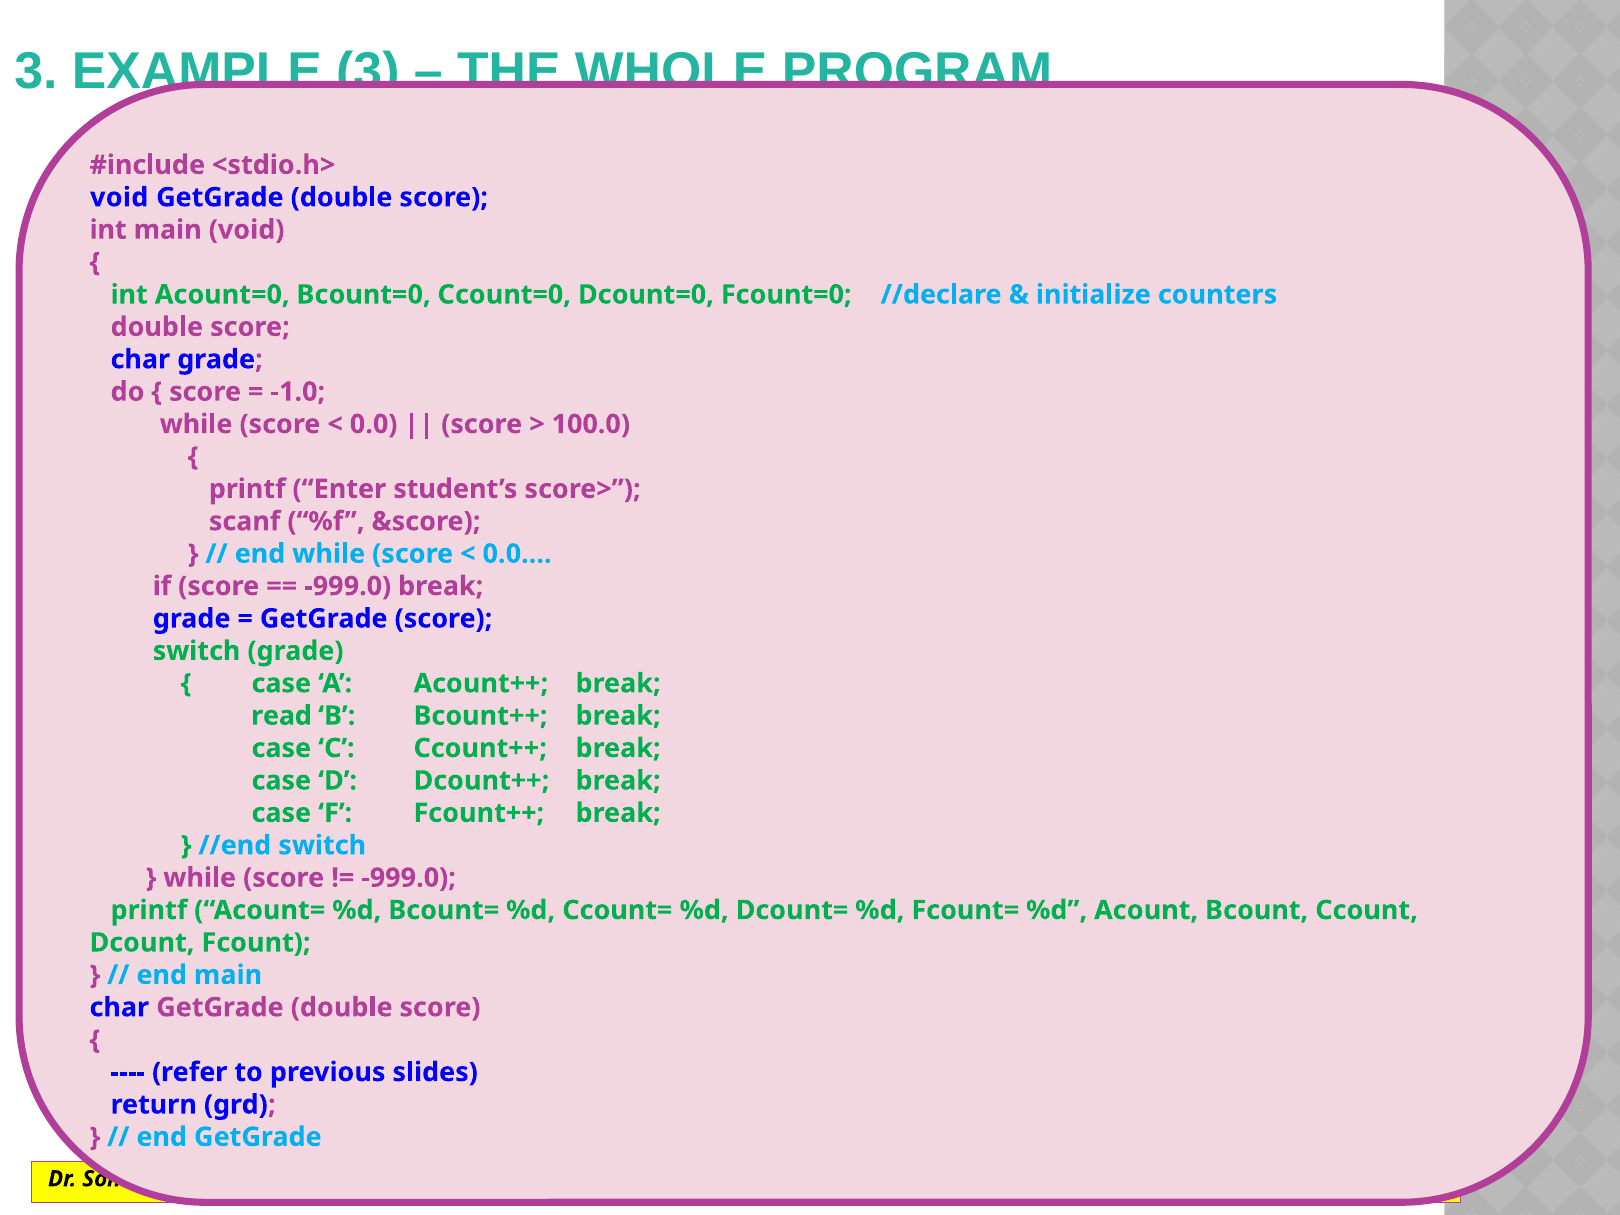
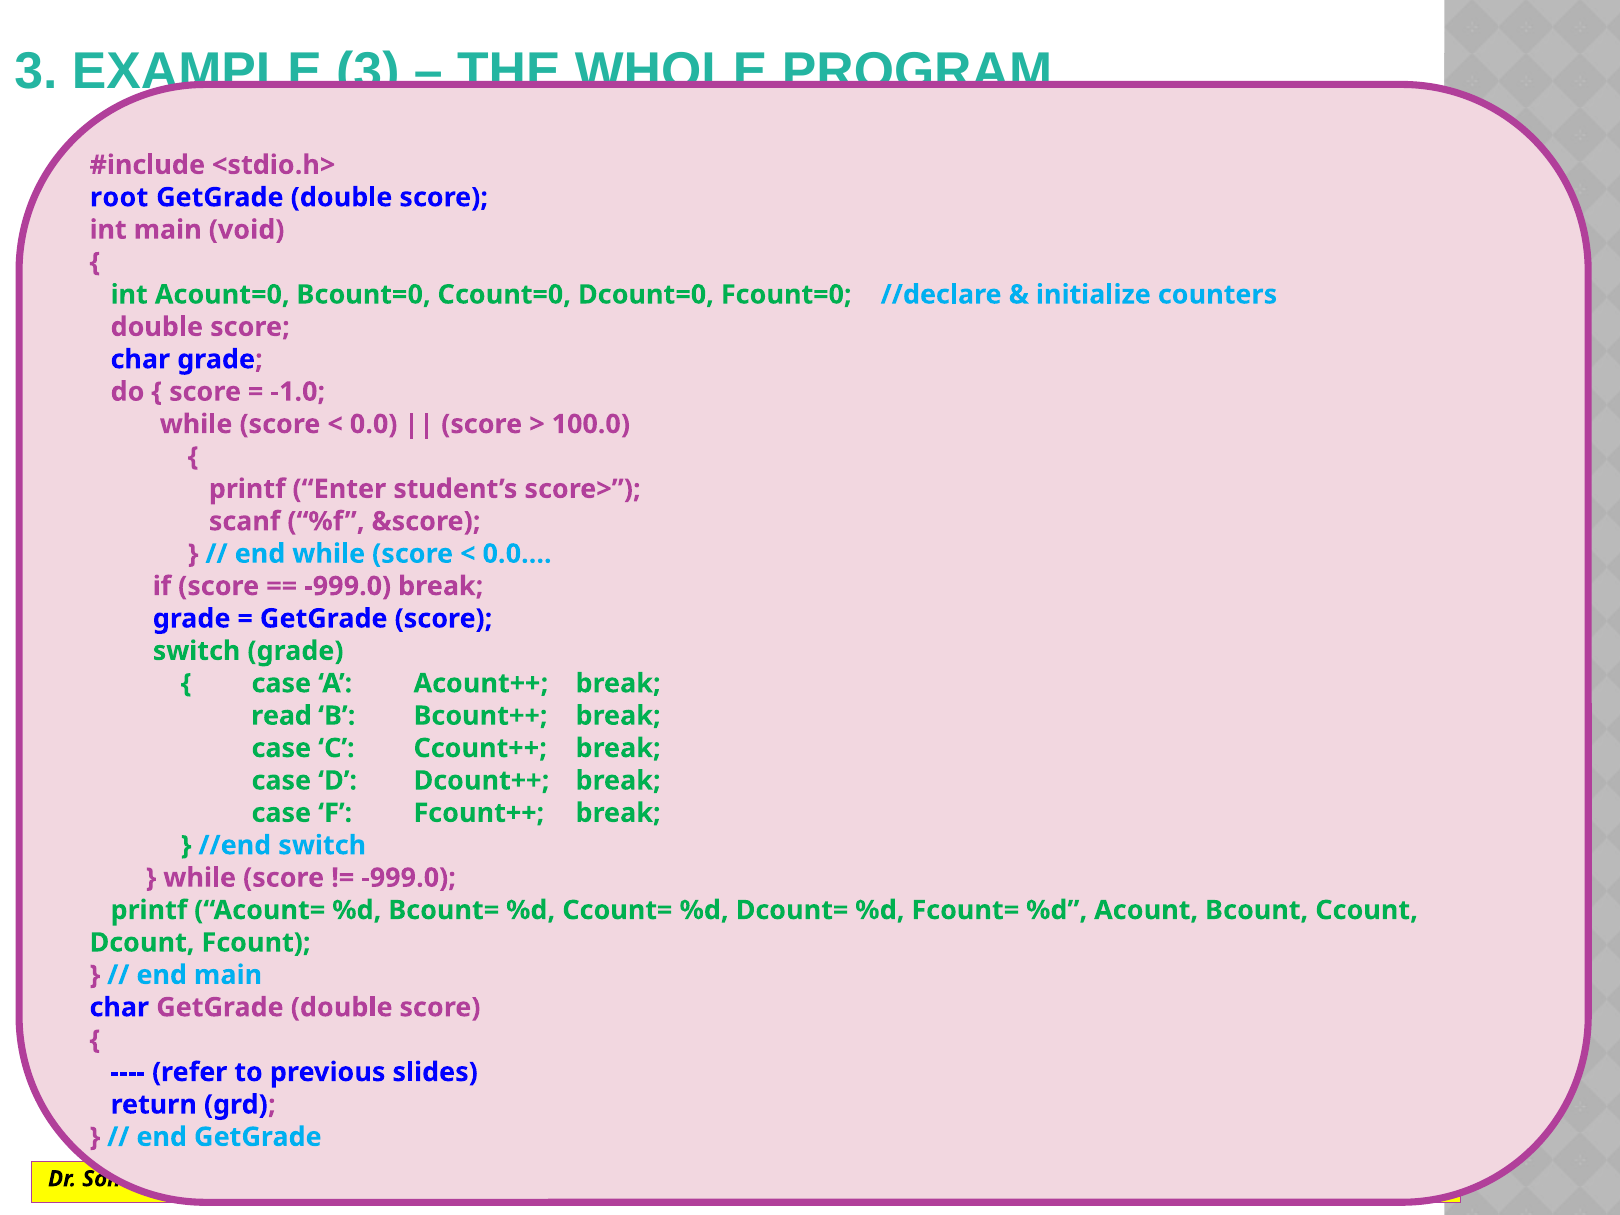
void: void -> root (119, 197)
